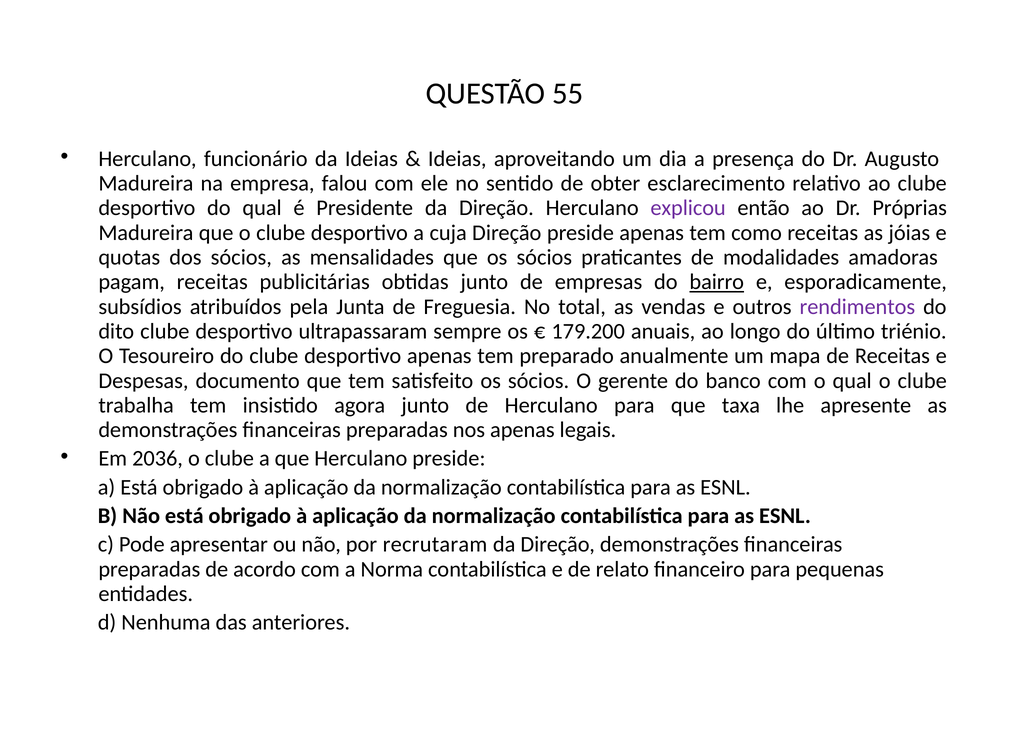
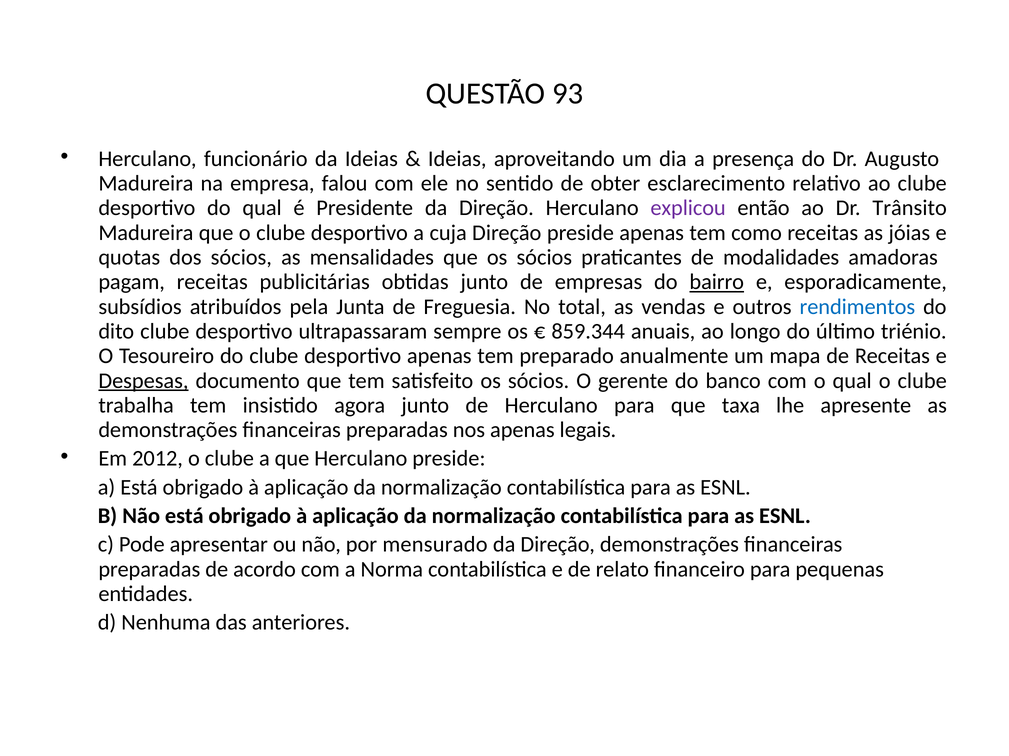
55: 55 -> 93 (568, 94)
Próprias: Próprias -> Trânsito (910, 208)
rendimentos colour: purple -> blue (857, 307)
179.200: 179.200 -> 859.344 (588, 332)
Despesas underline: none -> present (143, 381)
2036: 2036 -> 2012 (158, 459)
recrutaram: recrutaram -> mensurado (435, 545)
